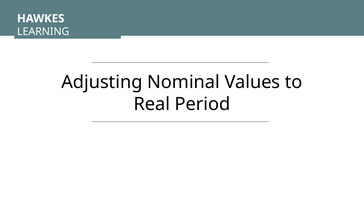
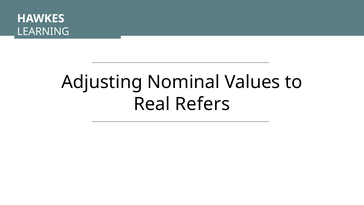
Period: Period -> Refers (202, 104)
